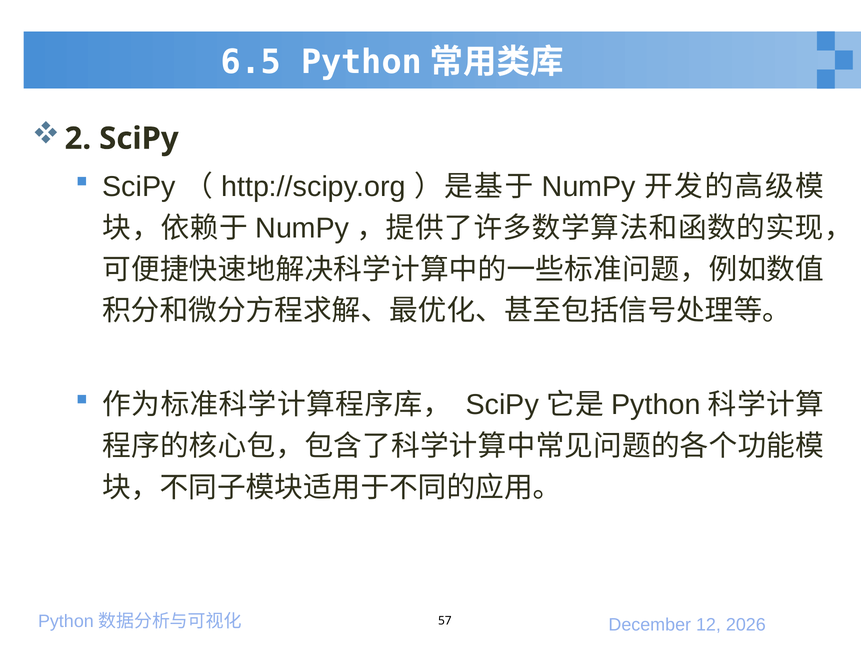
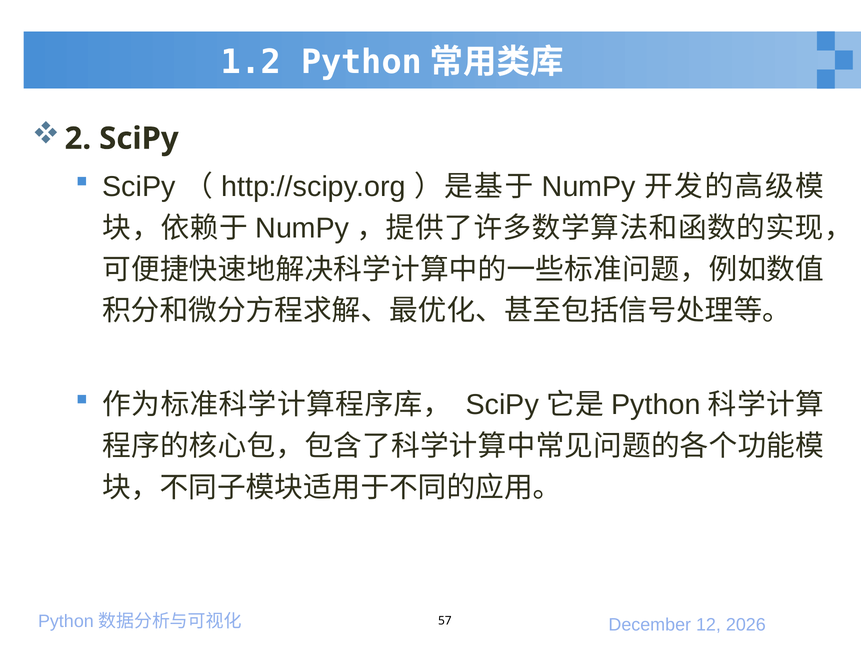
6.5: 6.5 -> 1.2 (251, 62)
